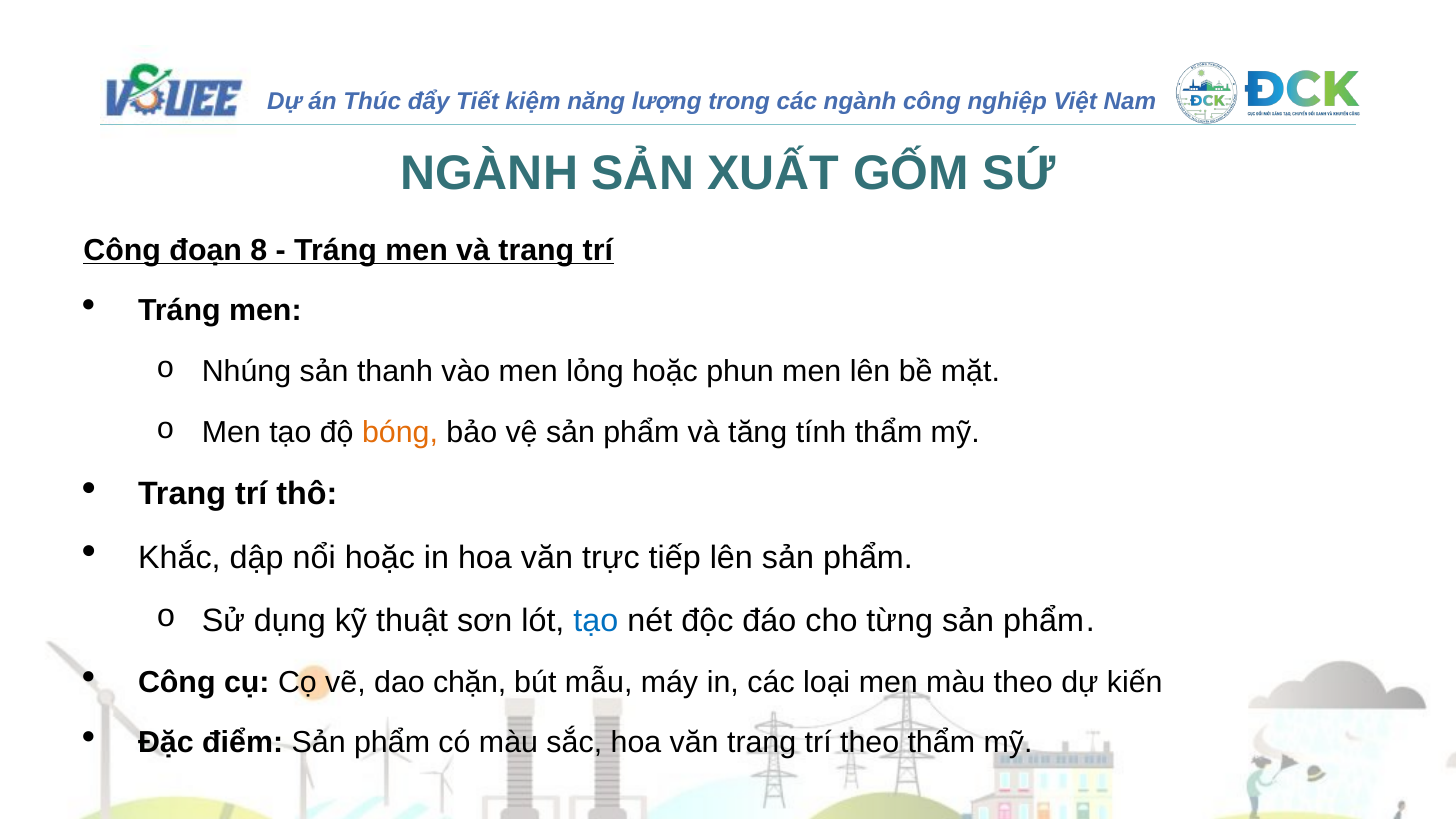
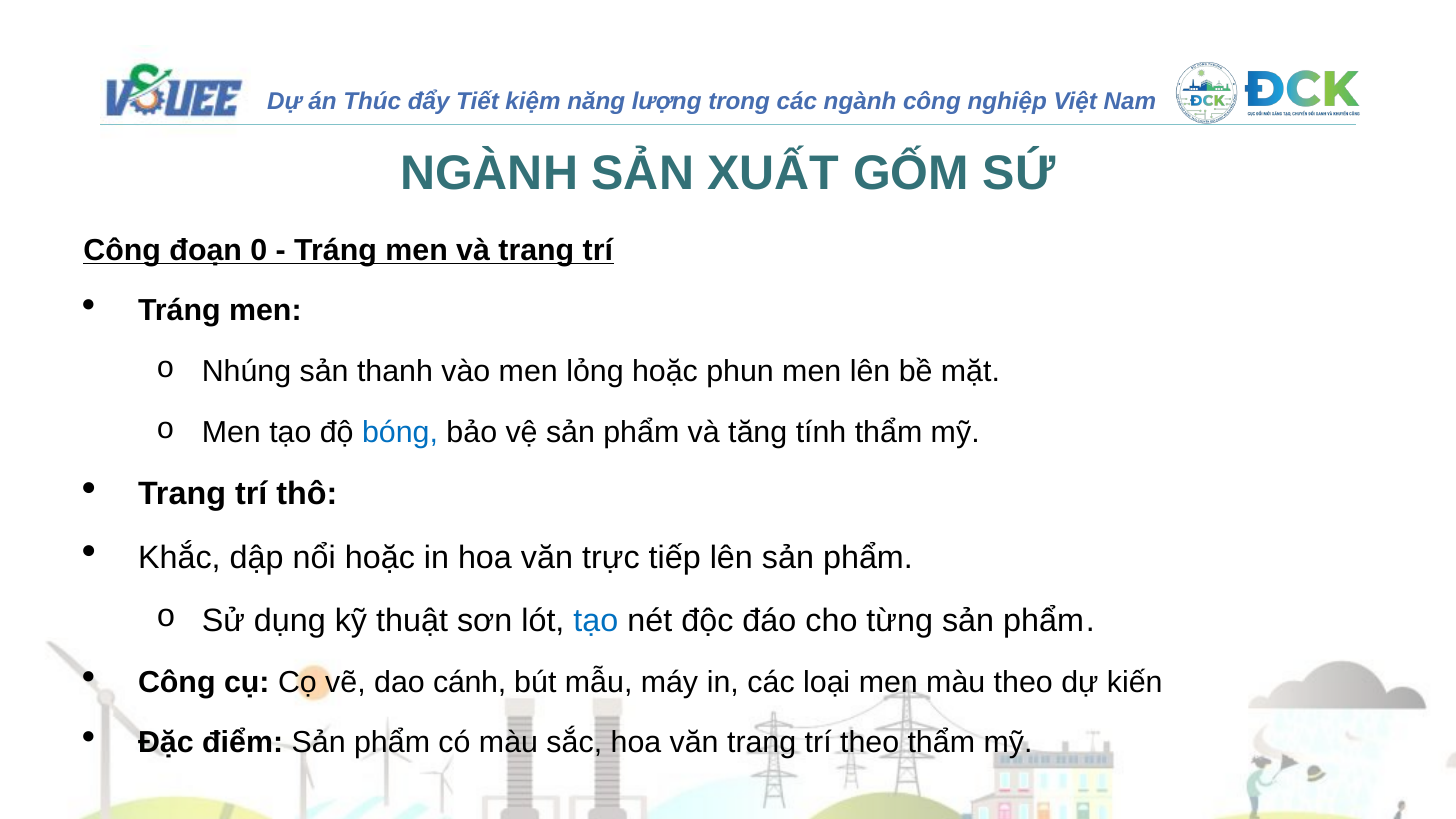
8: 8 -> 0 (259, 250)
bóng colour: orange -> blue (400, 432)
chặn: chặn -> cánh (470, 682)
